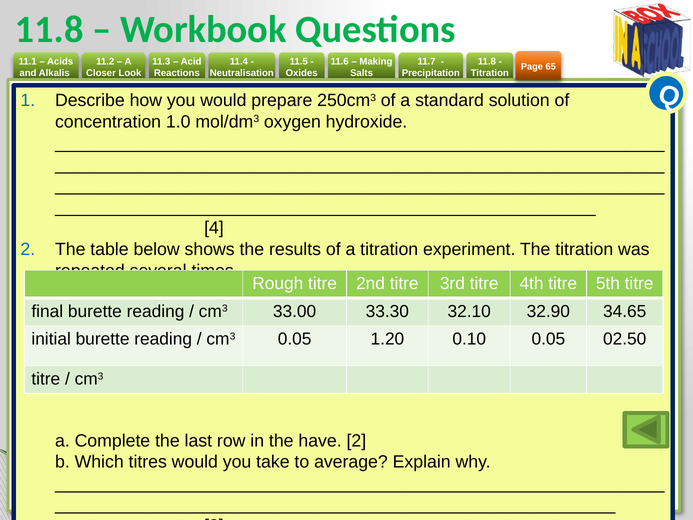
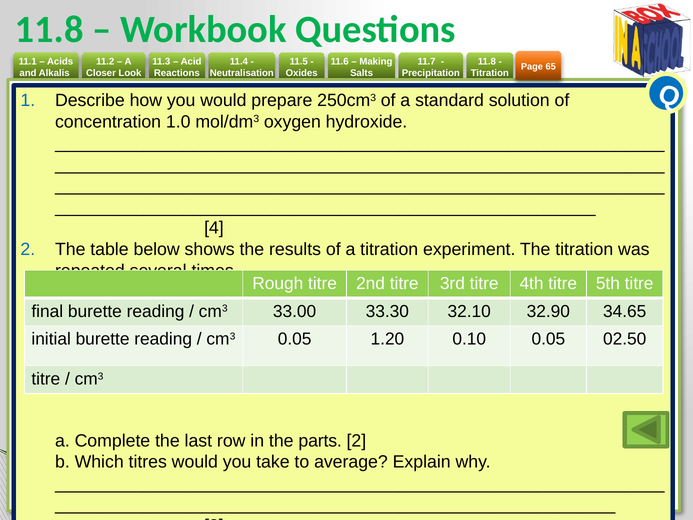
have: have -> parts (320, 441)
